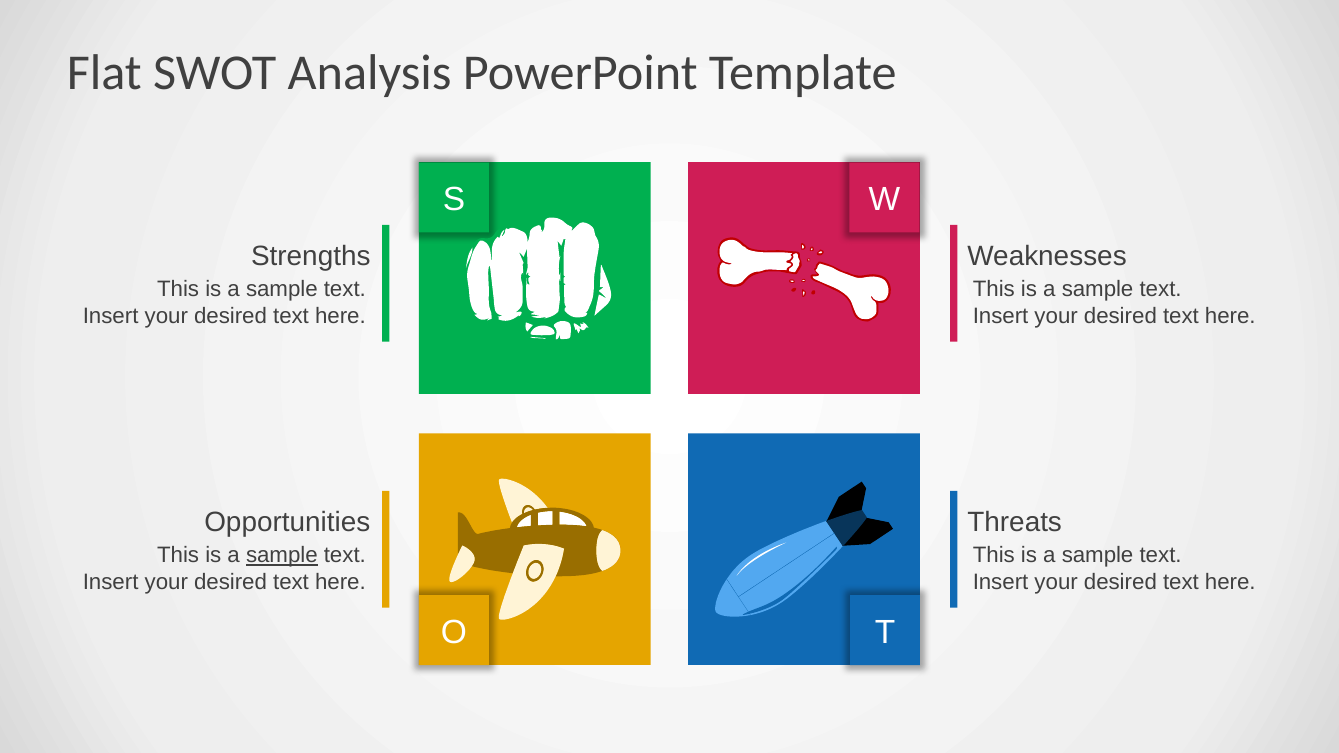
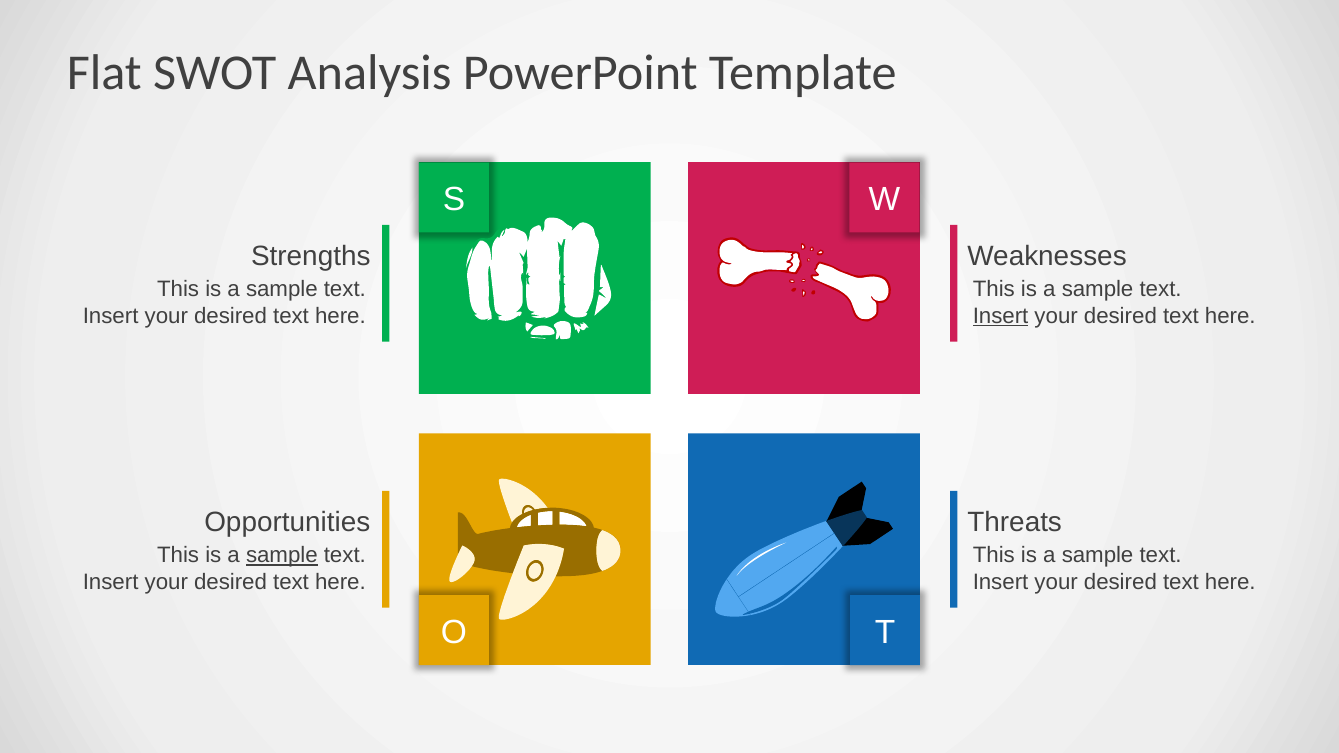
Insert underline: none -> present (1001, 316)
